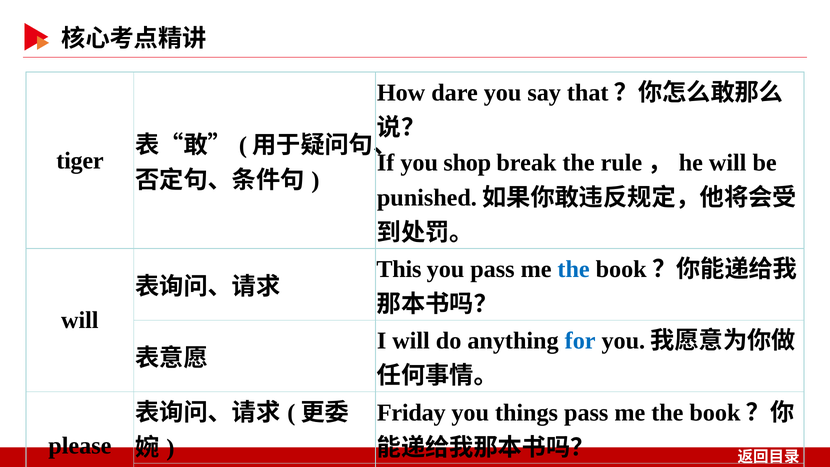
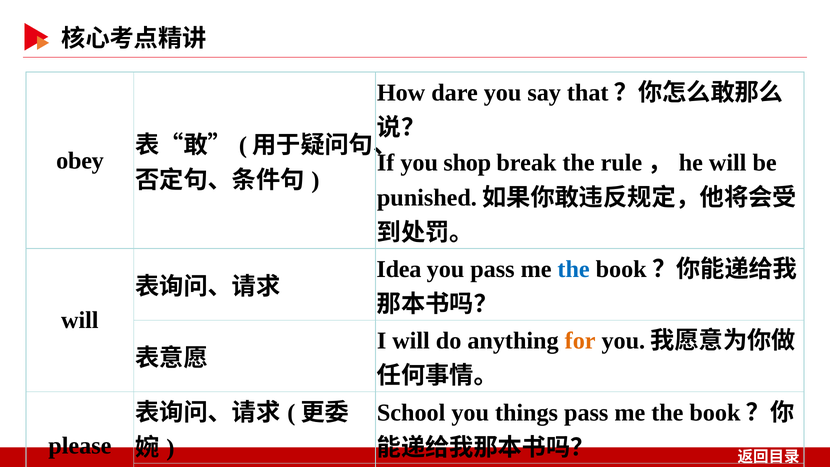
tiger: tiger -> obey (80, 160)
This: This -> Idea (399, 269)
for colour: blue -> orange (580, 341)
Friday: Friday -> School (411, 412)
